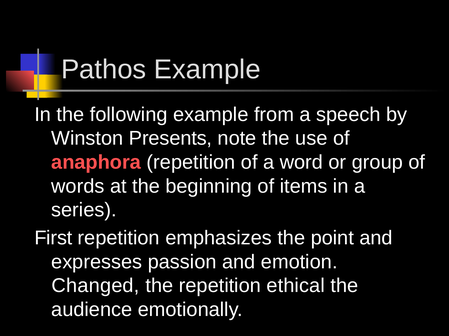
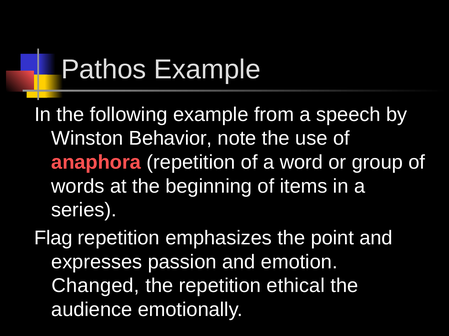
Presents: Presents -> Behavior (171, 139)
First: First -> Flag (53, 238)
